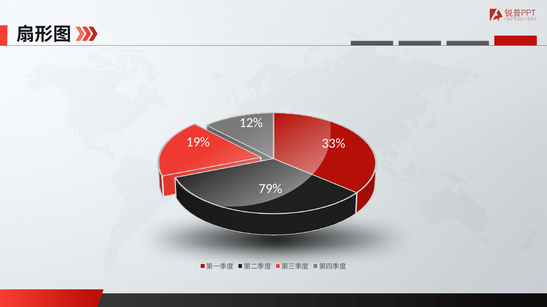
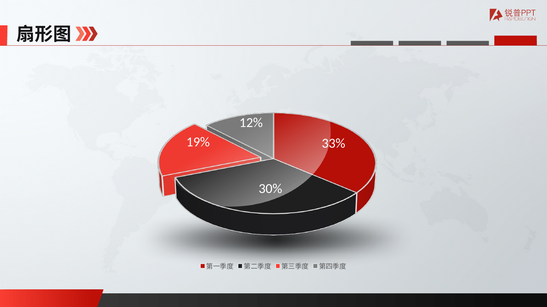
79%: 79% -> 30% (270, 189)
